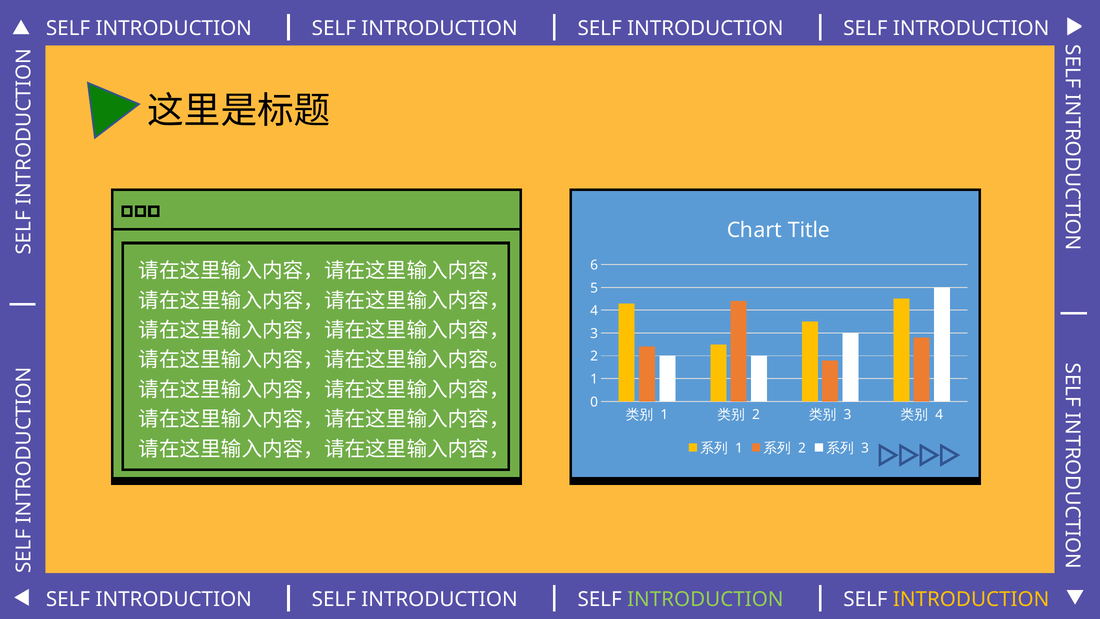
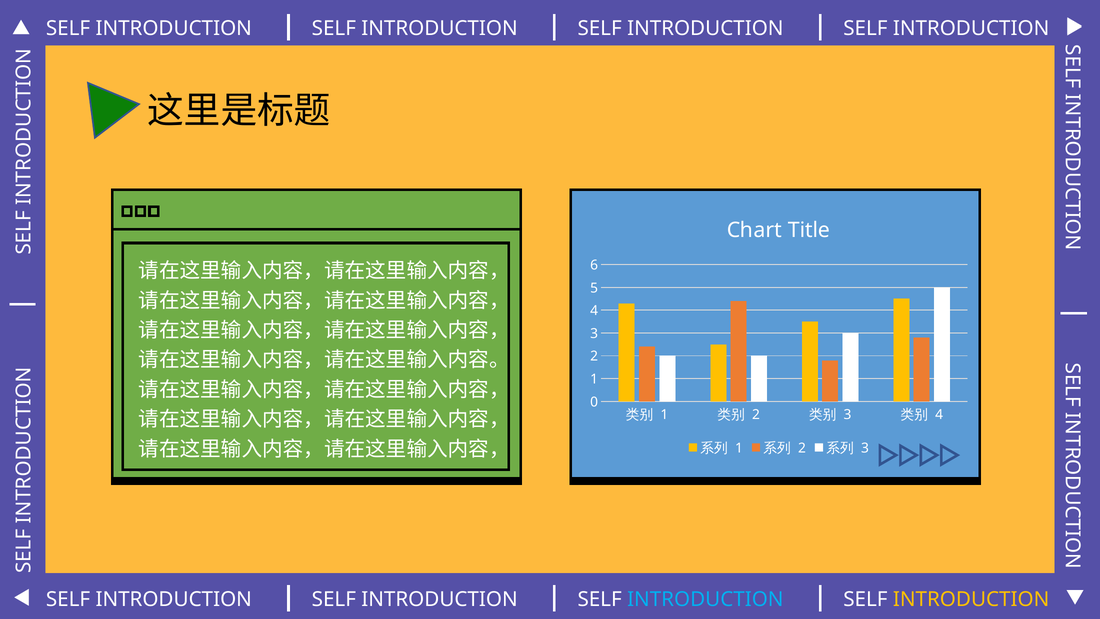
INTRODUCTION colour: light green -> light blue (705, 599)
